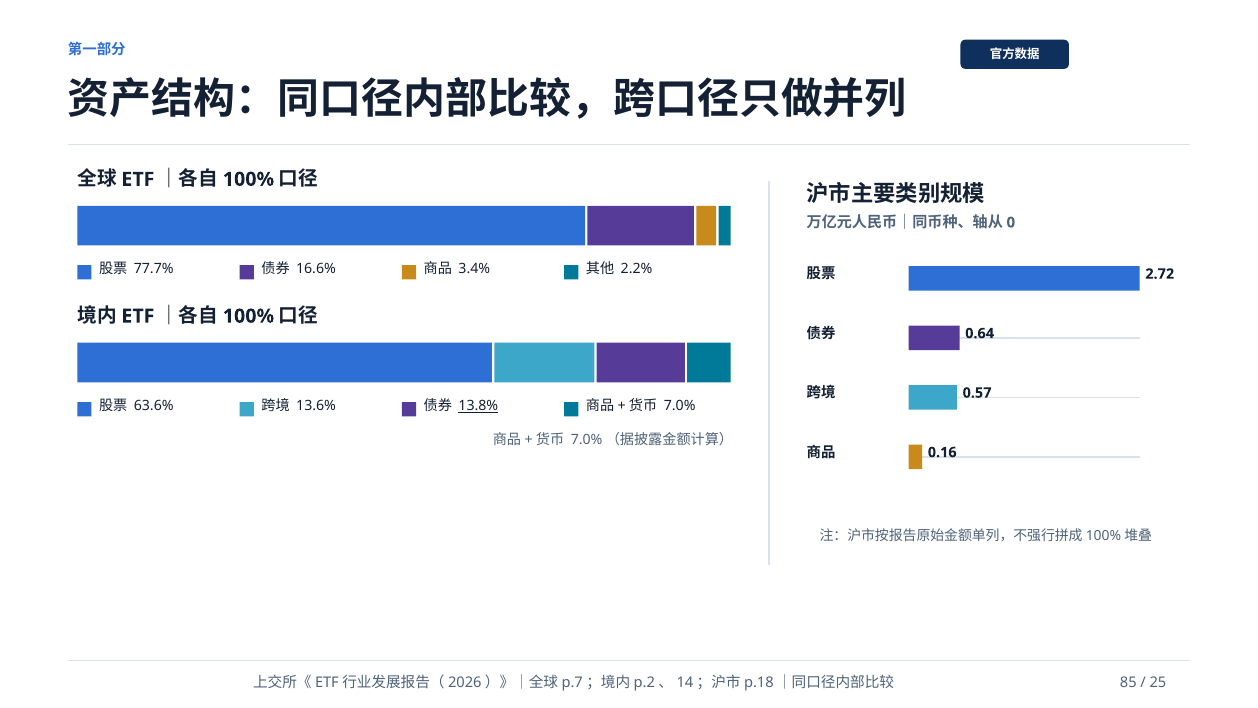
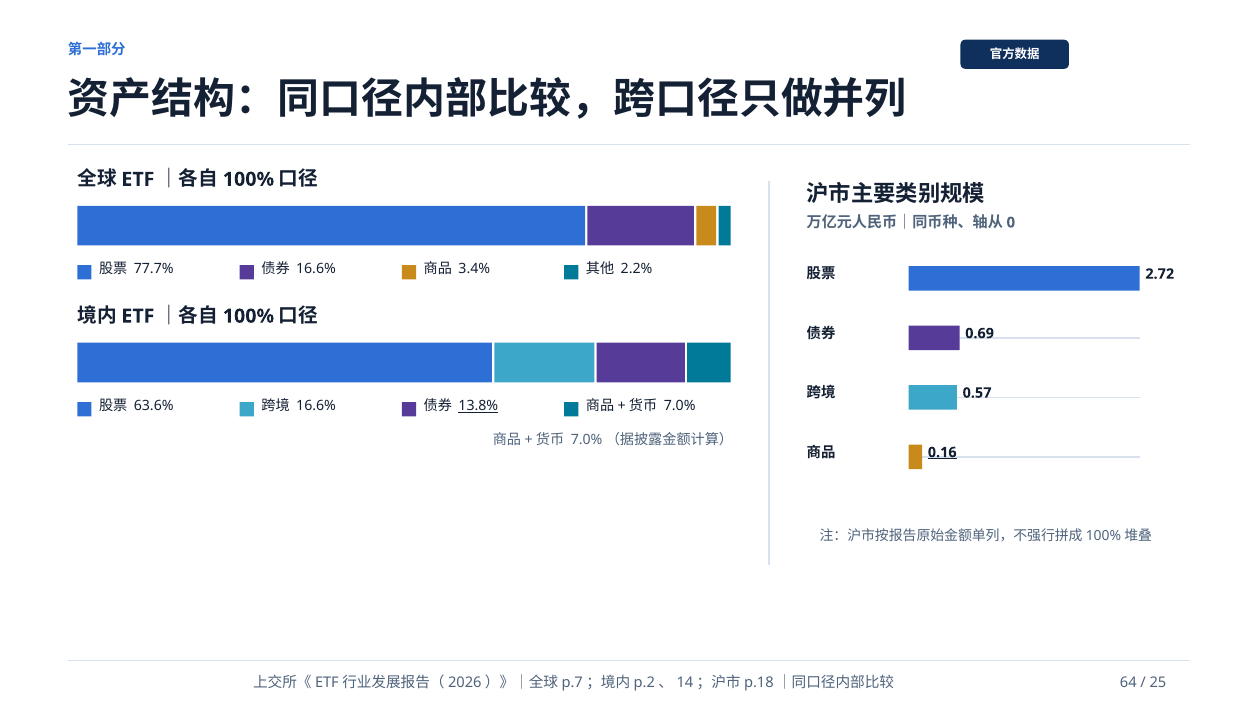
0.64: 0.64 -> 0.69 (980, 333)
13.6%: 13.6% -> 16.6% (316, 406)
0.16 underline: none -> present (942, 452)
85: 85 -> 64 (1128, 683)
